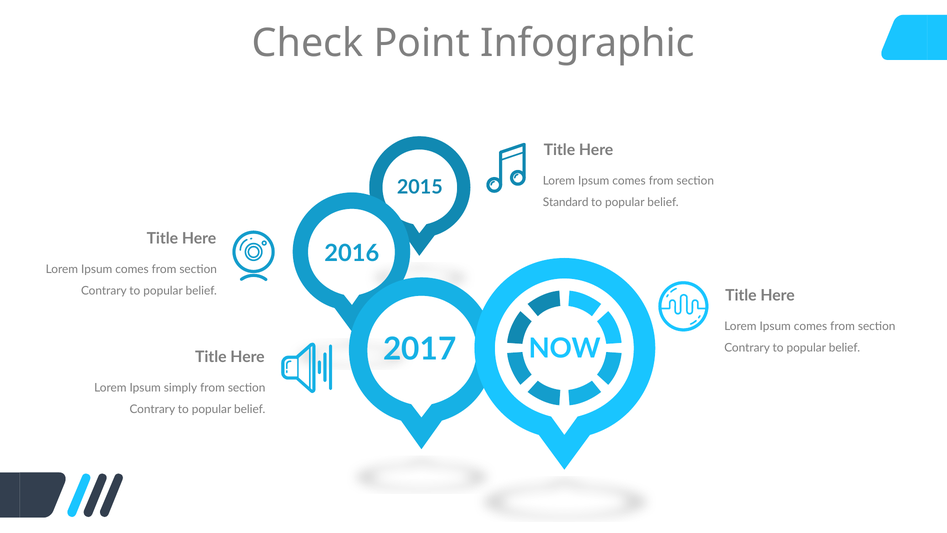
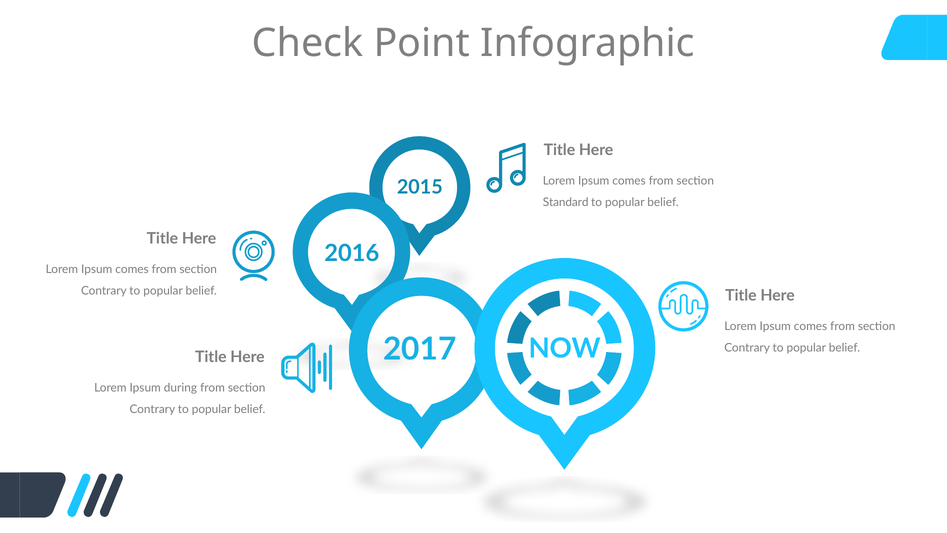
simply: simply -> during (180, 388)
